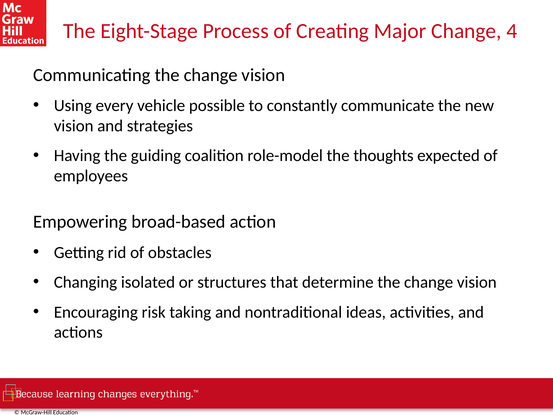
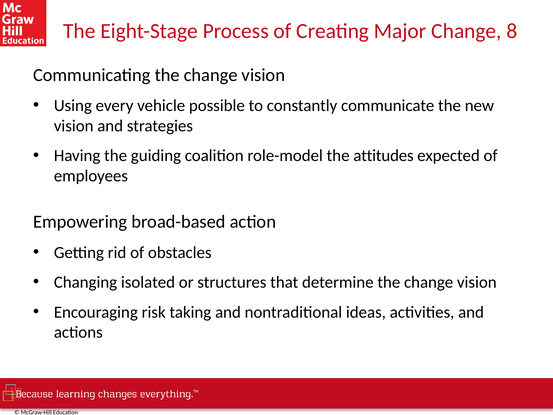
4: 4 -> 8 (512, 31)
thoughts: thoughts -> attitudes (383, 156)
